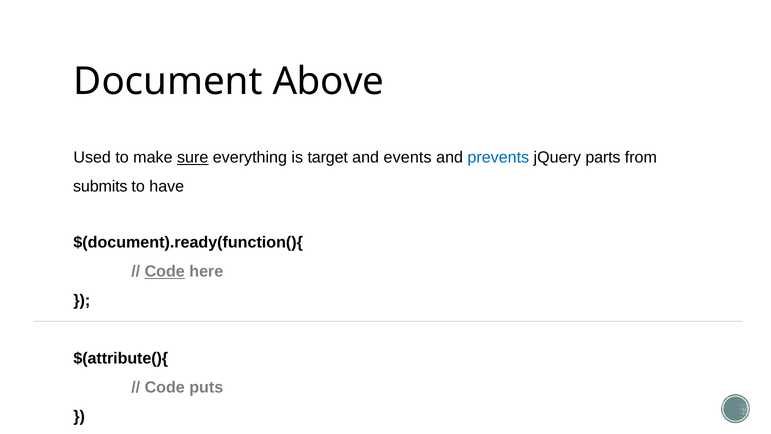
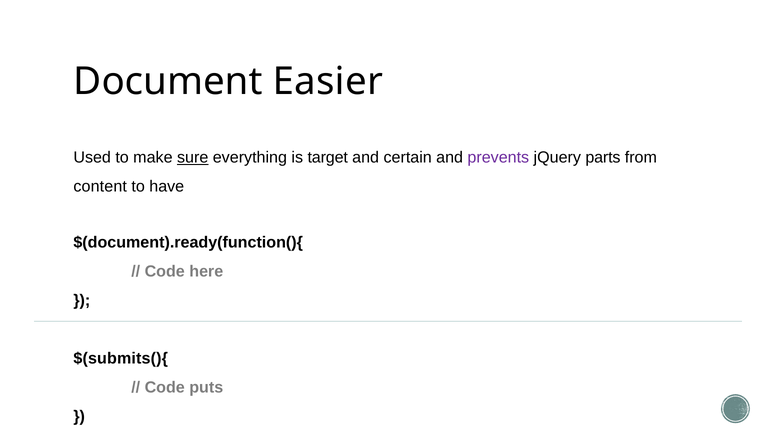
Above: Above -> Easier (328, 81)
events: events -> certain (408, 157)
prevents colour: blue -> purple (498, 157)
submits: submits -> content (100, 186)
Code underline: present -> none (165, 271)
$(attribute(){: $(attribute(){ -> $(submits(){ (121, 358)
